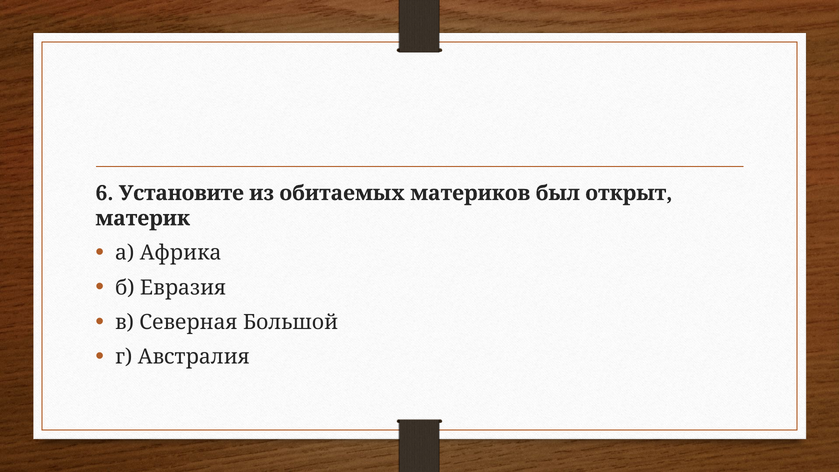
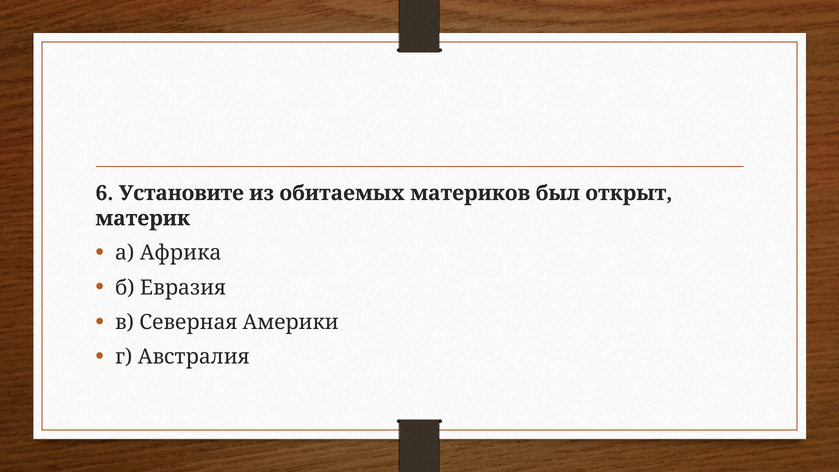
Большой: Большой -> Америки (291, 322)
